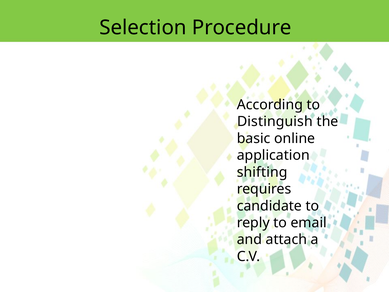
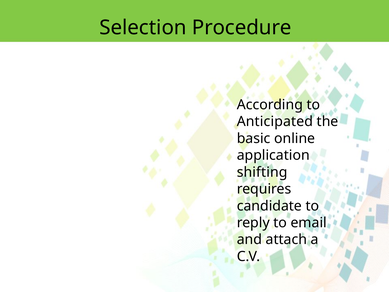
Distinguish: Distinguish -> Anticipated (275, 121)
